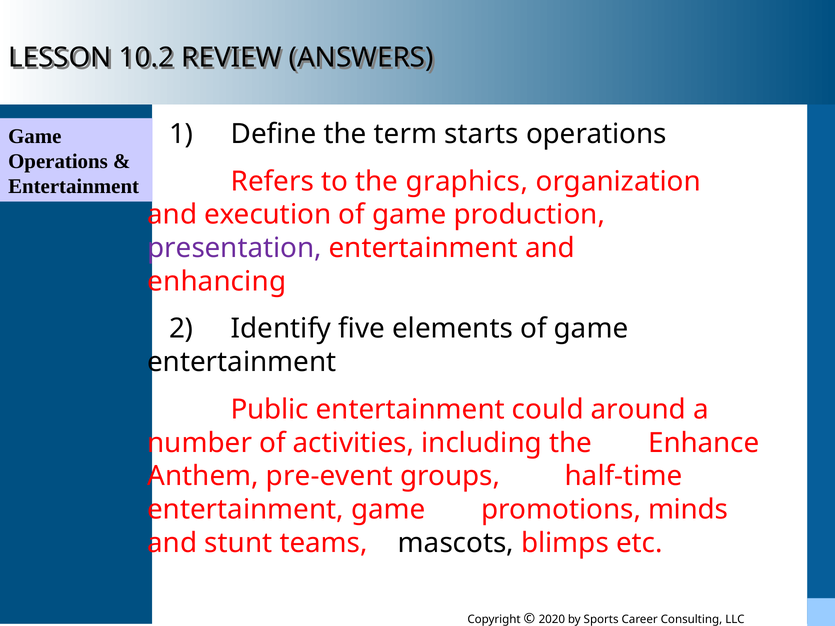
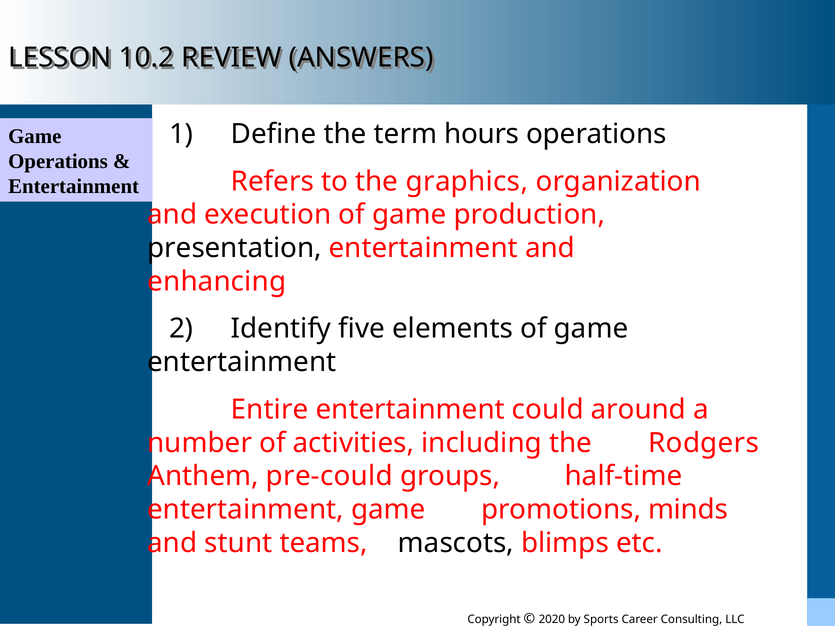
starts: starts -> hours (482, 134)
presentation colour: purple -> black (235, 248)
Public: Public -> Entire (270, 410)
Enhance: Enhance -> Rodgers (704, 443)
pre-event: pre-event -> pre-could (329, 476)
